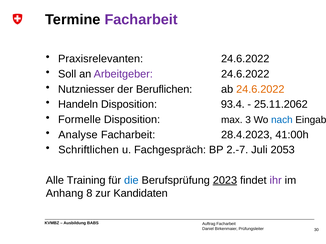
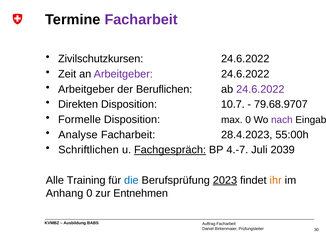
Praxisrelevanten: Praxisrelevanten -> Zivilschutzkursen (101, 59)
Soll: Soll -> Zeit (67, 74)
Nutzniesser: Nutzniesser -> Arbeitgeber (86, 89)
24.6.2022 colour: orange -> purple (260, 89)
Handeln: Handeln -> Direkten (78, 105)
93.4: 93.4 -> 10.7 (233, 105)
25.11.2062: 25.11.2062 -> 79.68.9707 (281, 105)
max 3: 3 -> 0 (248, 120)
nach colour: blue -> purple (282, 120)
41:00h: 41:00h -> 55:00h (292, 135)
Fachgespräch underline: none -> present (170, 150)
2.-7: 2.-7 -> 4.-7 (237, 150)
2053: 2053 -> 2039 (283, 150)
ihr colour: purple -> orange (276, 181)
Anhang 8: 8 -> 0 (89, 194)
Kandidaten: Kandidaten -> Entnehmen (141, 194)
